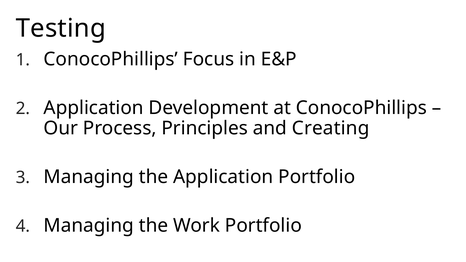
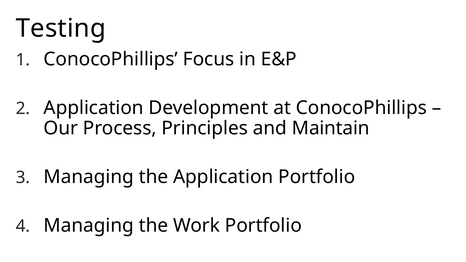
Creating: Creating -> Maintain (331, 128)
